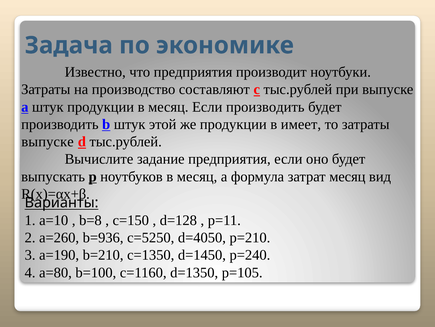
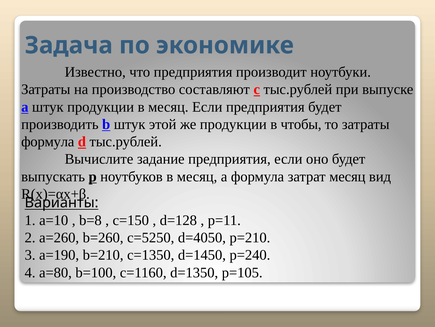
Если производить: производить -> предприятия (265, 107)
имеет: имеет -> чтобы (301, 124)
выпуске: выпуске -> формула (48, 141)
b=936: b=936 -> b=260 (103, 237)
